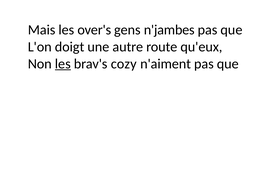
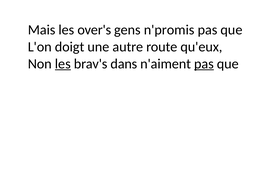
n'jambes: n'jambes -> n'promis (169, 30)
cozy: cozy -> dans (124, 64)
pas underline: none -> present (204, 64)
